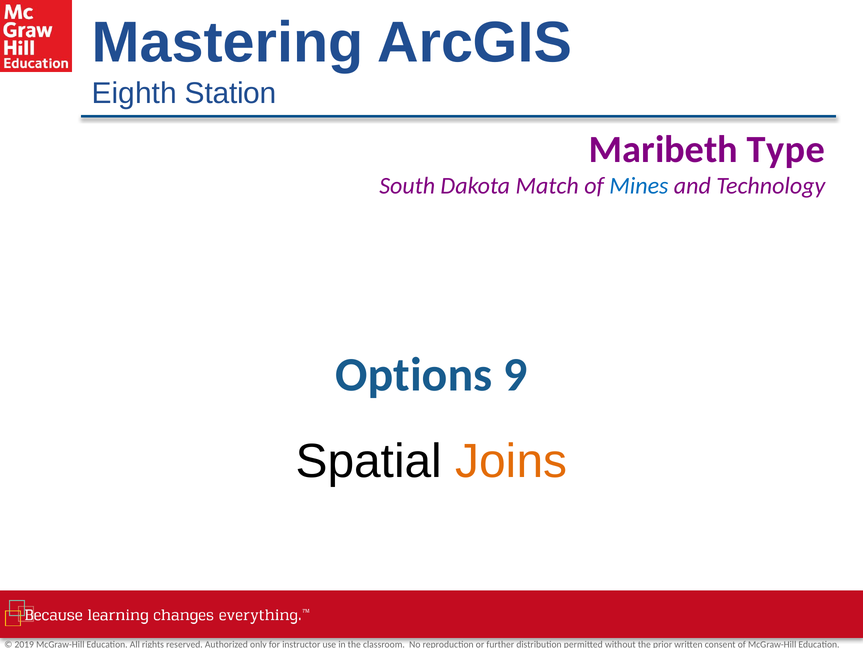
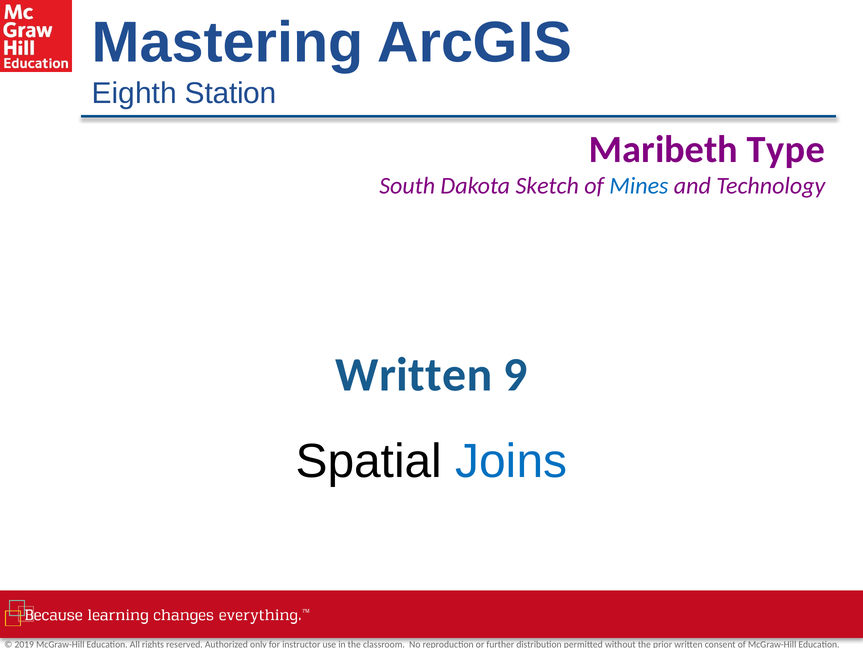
Match: Match -> Sketch (547, 186)
Options: Options -> Written (414, 374)
Joins colour: orange -> blue (511, 461)
